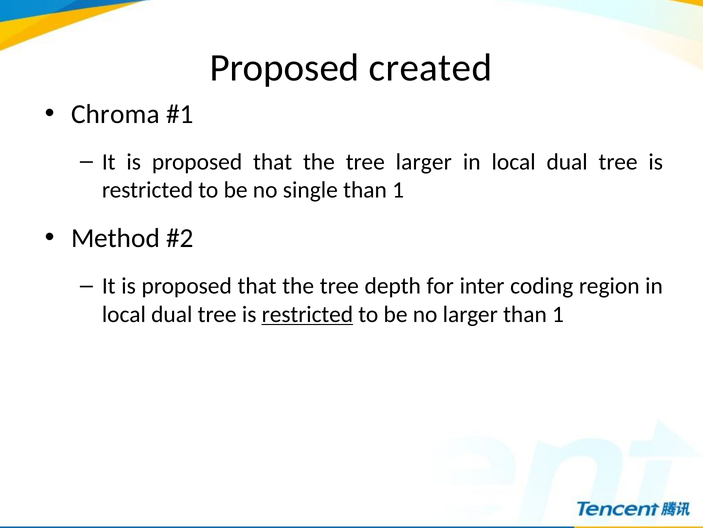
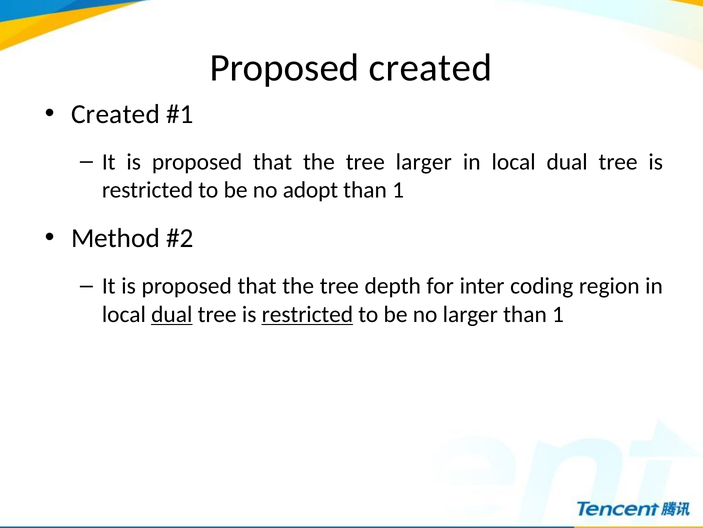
Chroma: Chroma -> Created (116, 114)
single: single -> adopt (310, 190)
dual underline: none -> present (172, 314)
